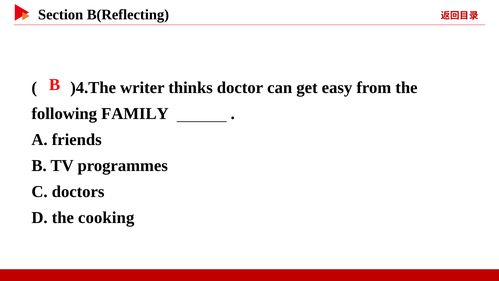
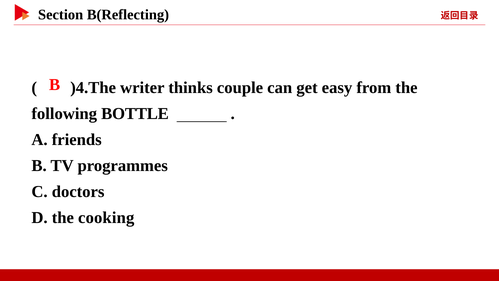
doctor: doctor -> couple (240, 88)
FAMILY: FAMILY -> BOTTLE (135, 114)
